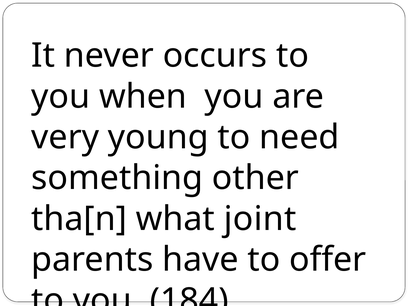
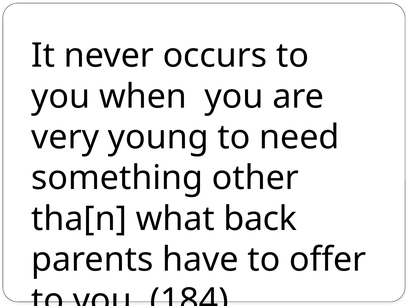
joint: joint -> back (260, 219)
